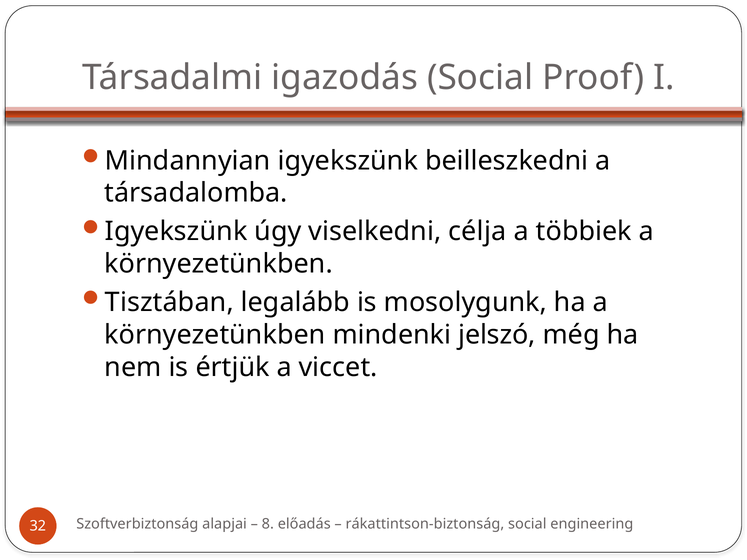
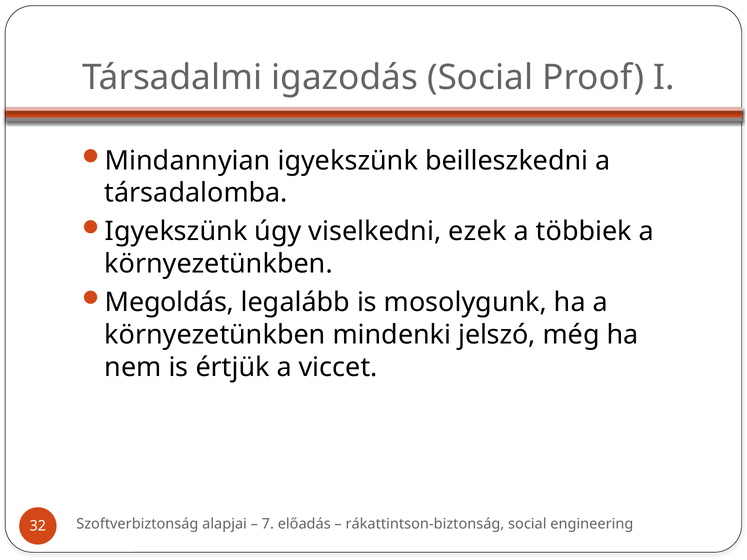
célja: célja -> ezek (477, 232)
Tisztában: Tisztában -> Megoldás (170, 303)
8: 8 -> 7 (268, 524)
